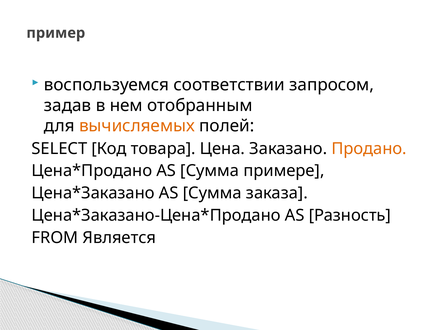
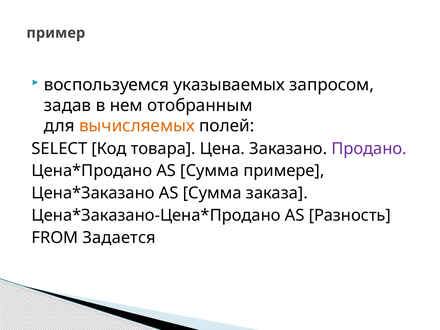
соответствии: соответствии -> указываемых (229, 85)
Продано colour: orange -> purple (369, 149)
Является: Является -> Задается (119, 238)
